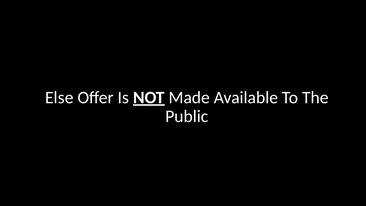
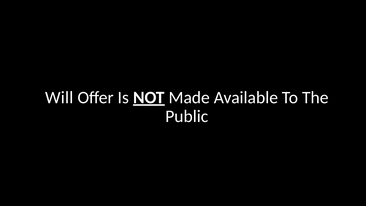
Else: Else -> Will (59, 97)
